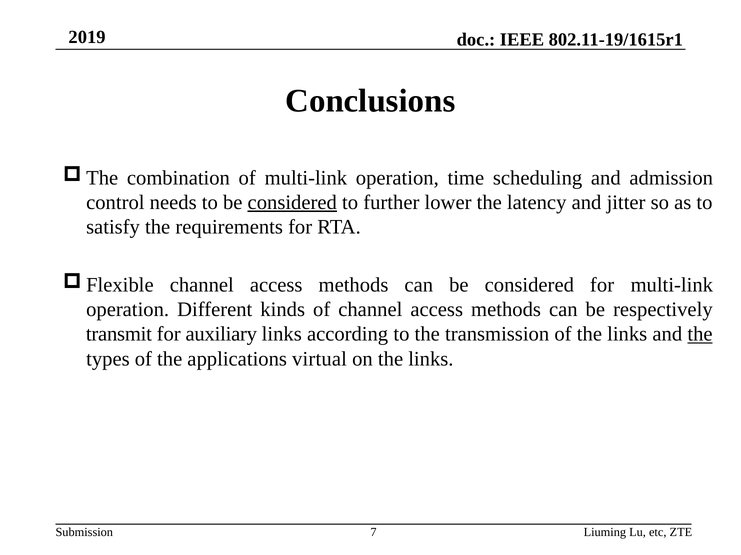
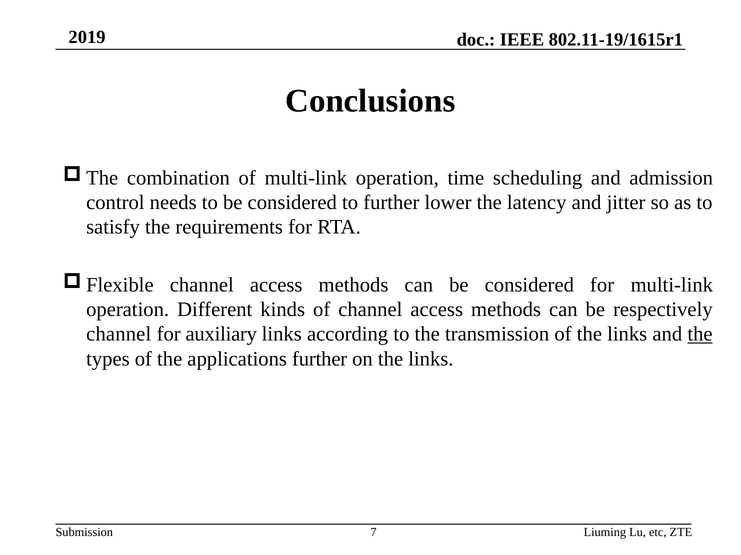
considered underline: present -> none (292, 203)
transmit: transmit -> channel (119, 335)
applications virtual: virtual -> further (320, 359)
